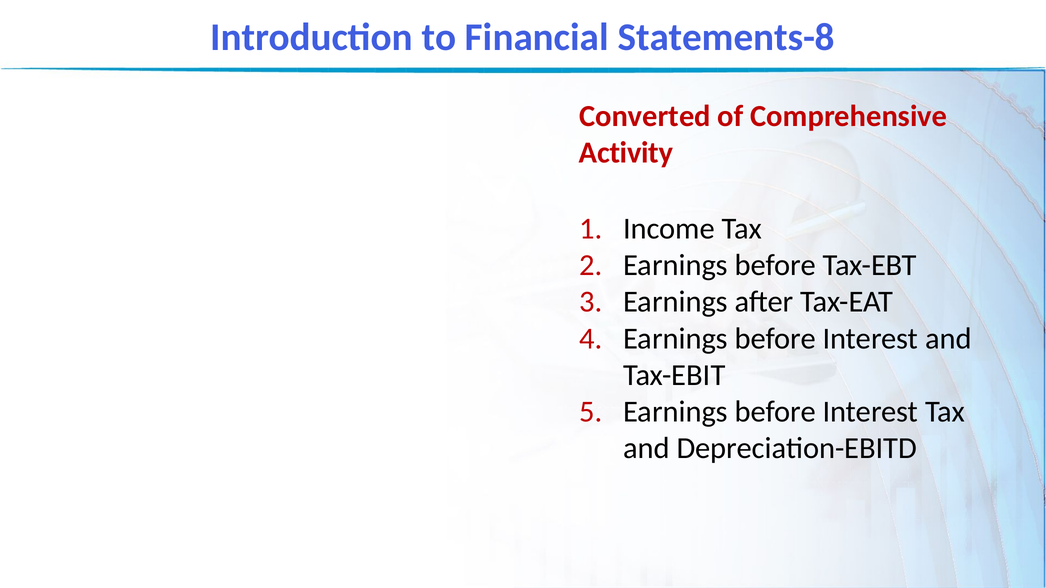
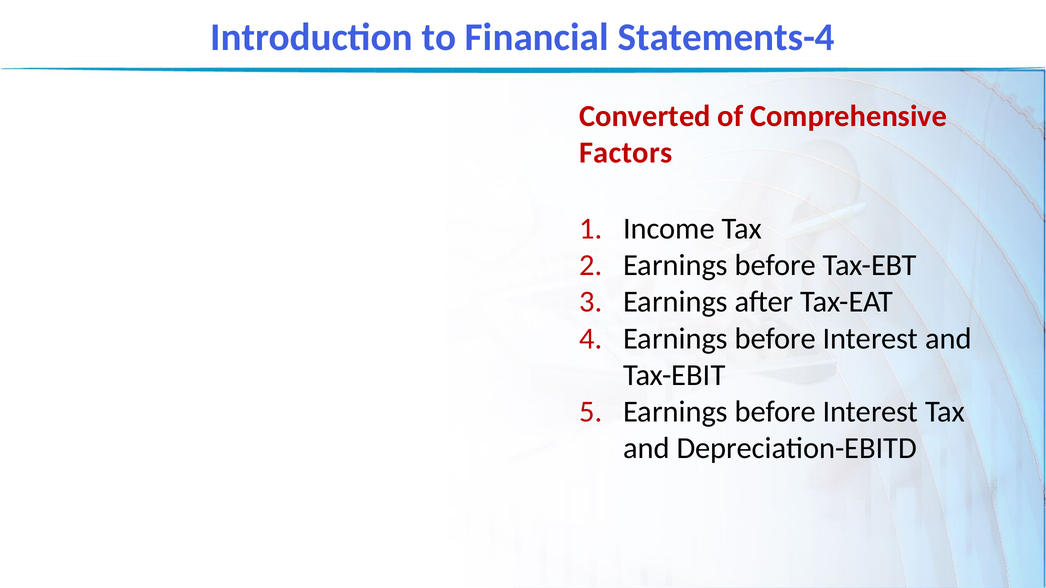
Statements-8: Statements-8 -> Statements-4 (726, 37)
Activity: Activity -> Factors (626, 153)
